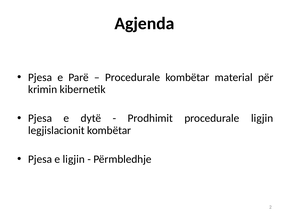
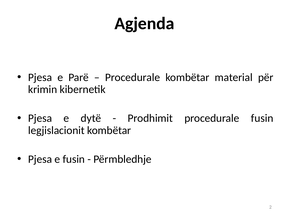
procedurale ligjin: ligjin -> fusin (262, 118)
e ligjin: ligjin -> fusin (74, 159)
